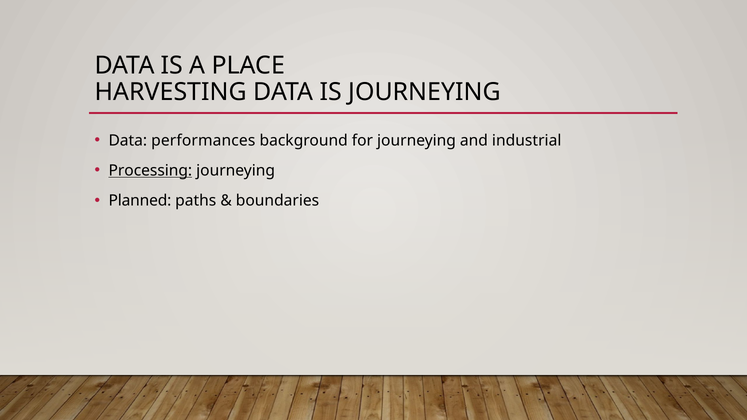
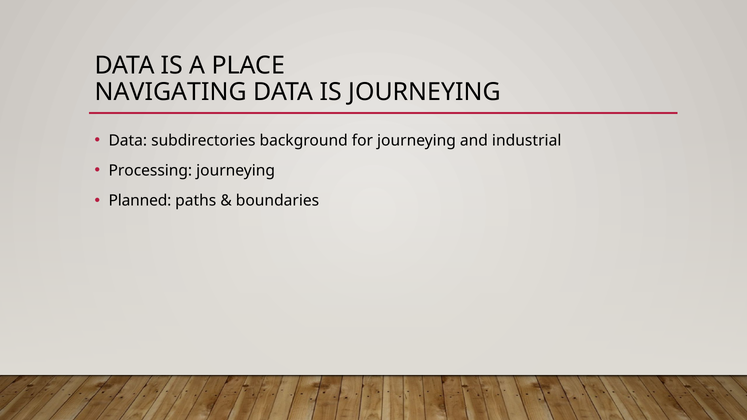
HARVESTING: HARVESTING -> NAVIGATING (171, 92)
performances: performances -> subdirectories (203, 140)
Processing underline: present -> none (150, 171)
